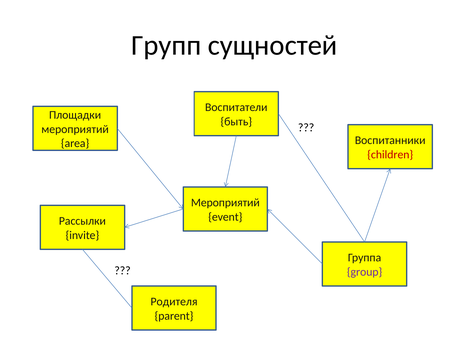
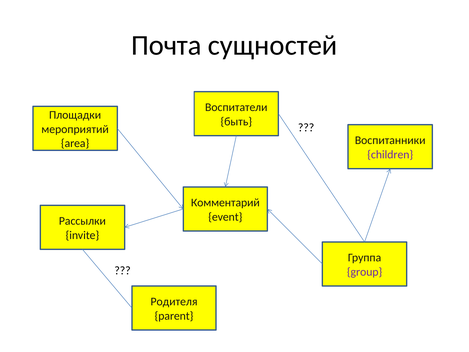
Групп: Групп -> Почта (166, 45)
children colour: red -> purple (390, 154)
Мероприятий: Мероприятий -> Комментарий (225, 203)
